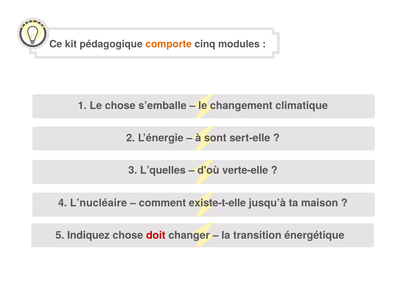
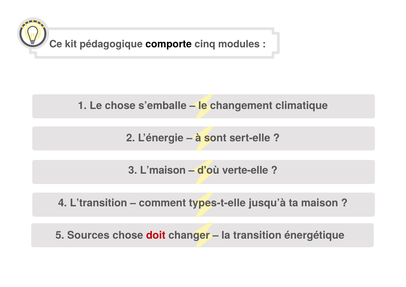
comporte colour: orange -> black (169, 44)
L’quelles: L’quelles -> L’maison (163, 171)
L’nucléaire: L’nucléaire -> L’transition (99, 203)
existe-t-elle: existe-t-elle -> types-t-elle (217, 203)
Indiquez: Indiquez -> Sources (88, 236)
